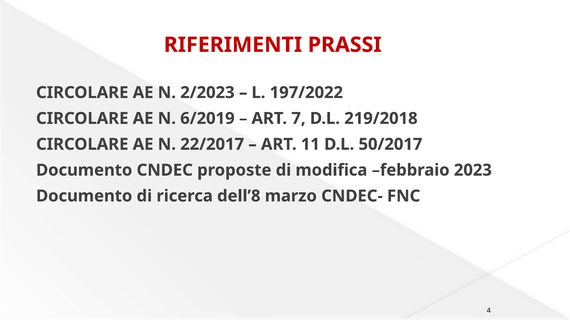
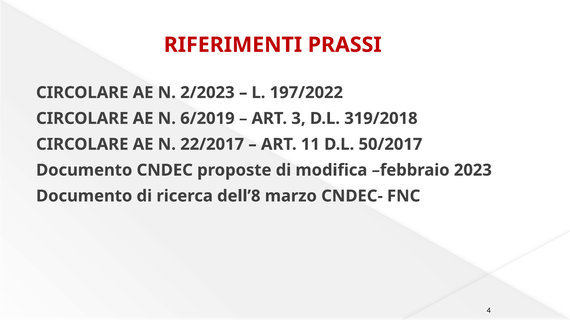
7: 7 -> 3 (298, 119)
219/2018: 219/2018 -> 319/2018 (381, 119)
